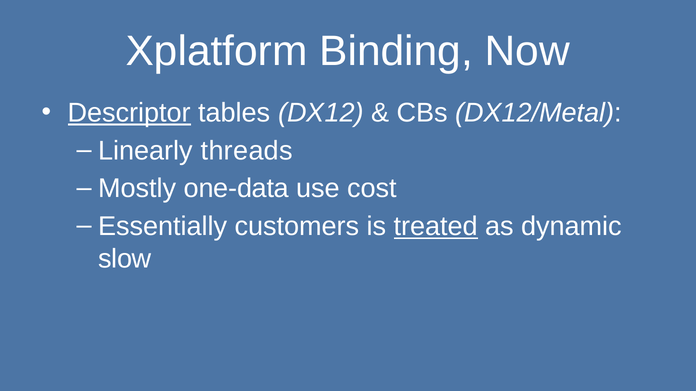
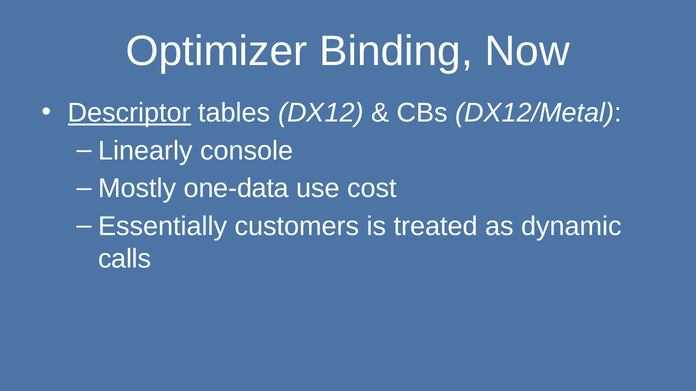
Xplatform: Xplatform -> Optimizer (217, 51)
threads: threads -> console (247, 151)
treated underline: present -> none (436, 227)
slow: slow -> calls (125, 259)
